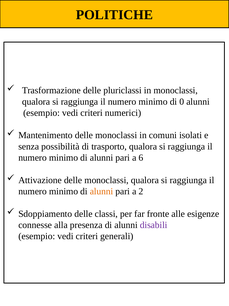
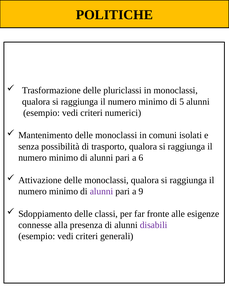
0: 0 -> 5 (182, 101)
alunni colour: orange -> purple (101, 191)
2: 2 -> 9 (141, 191)
